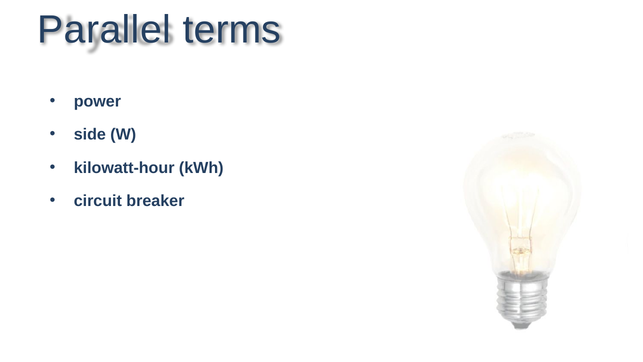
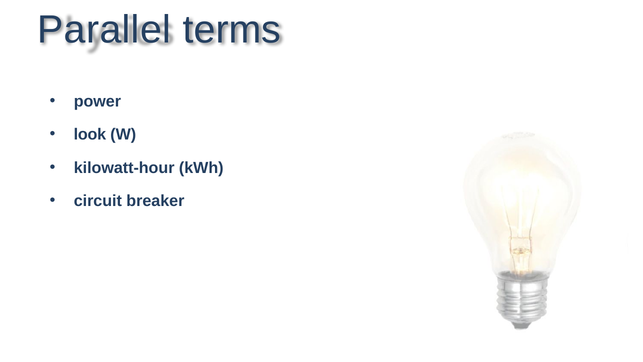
side: side -> look (90, 134)
